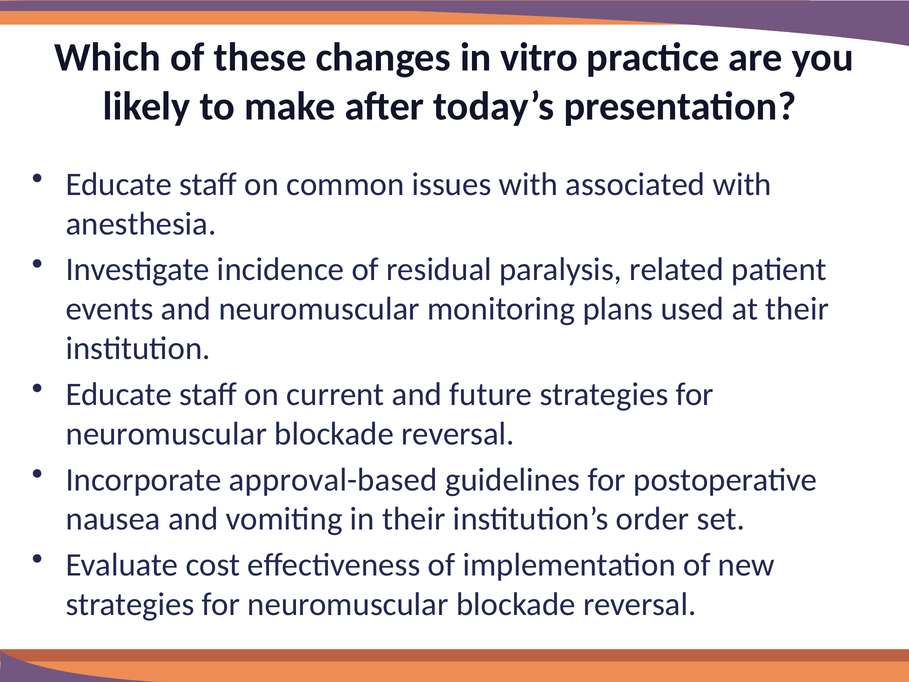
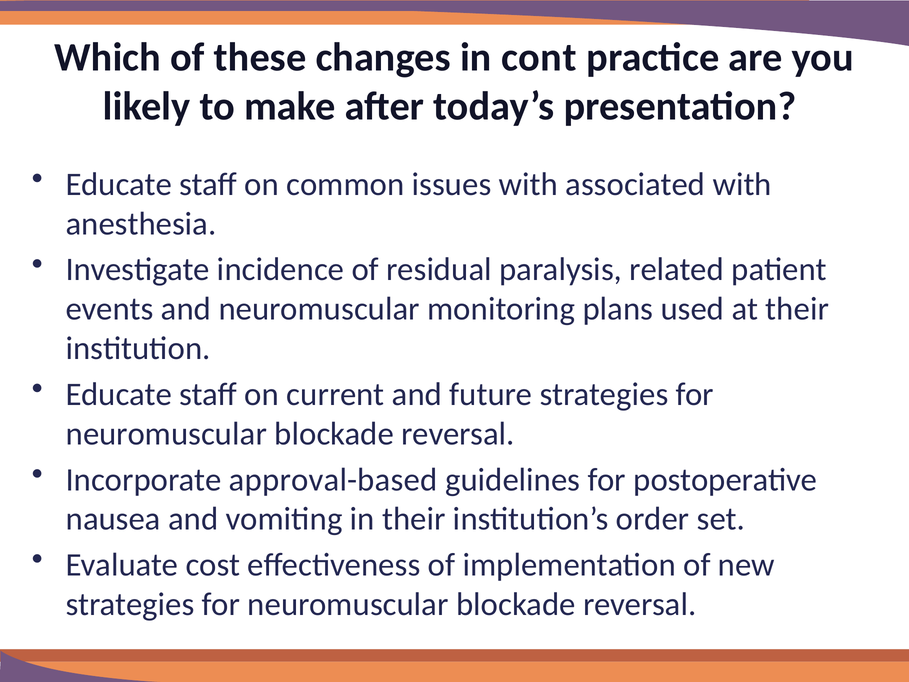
vitro: vitro -> cont (539, 58)
